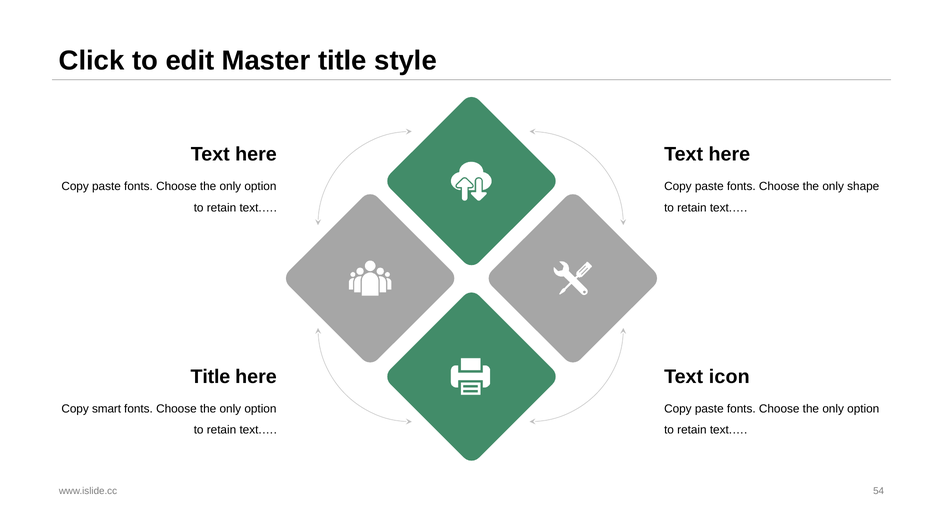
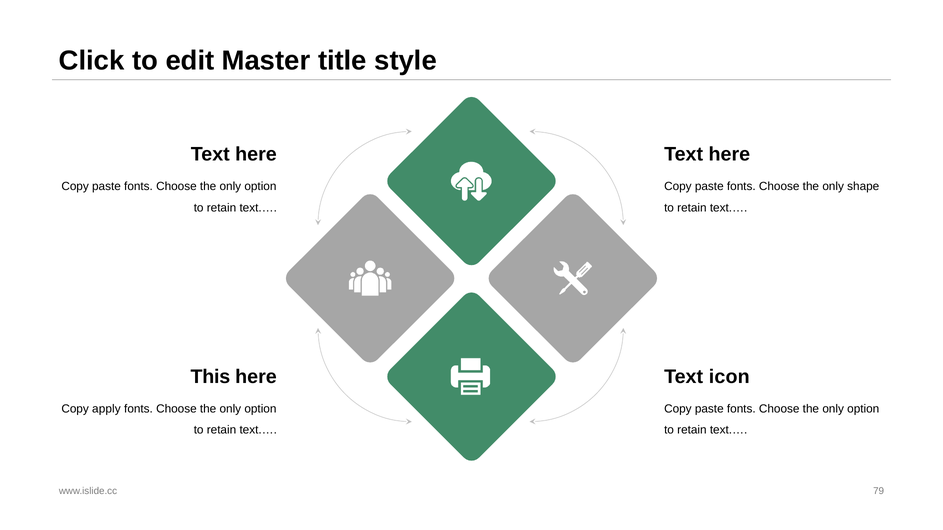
Title: Title -> This (210, 377)
smart: smart -> apply (106, 409)
54: 54 -> 79 (879, 491)
